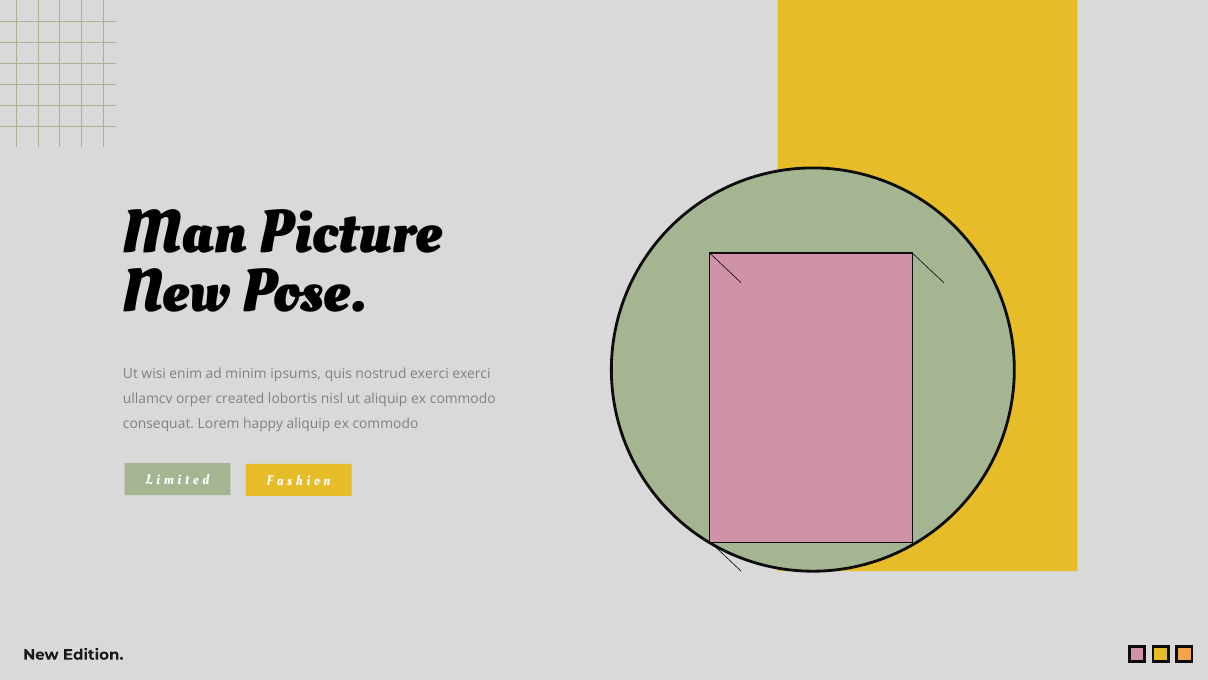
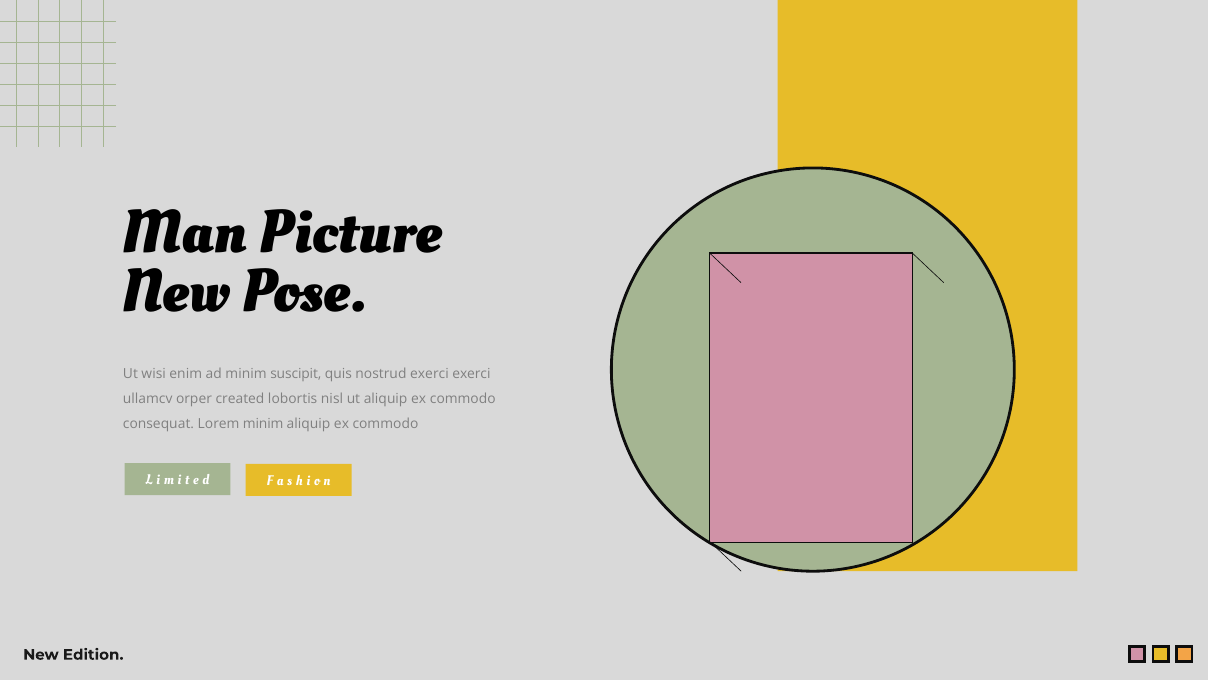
ipsums: ipsums -> suscipit (296, 374)
Lorem happy: happy -> minim (263, 424)
